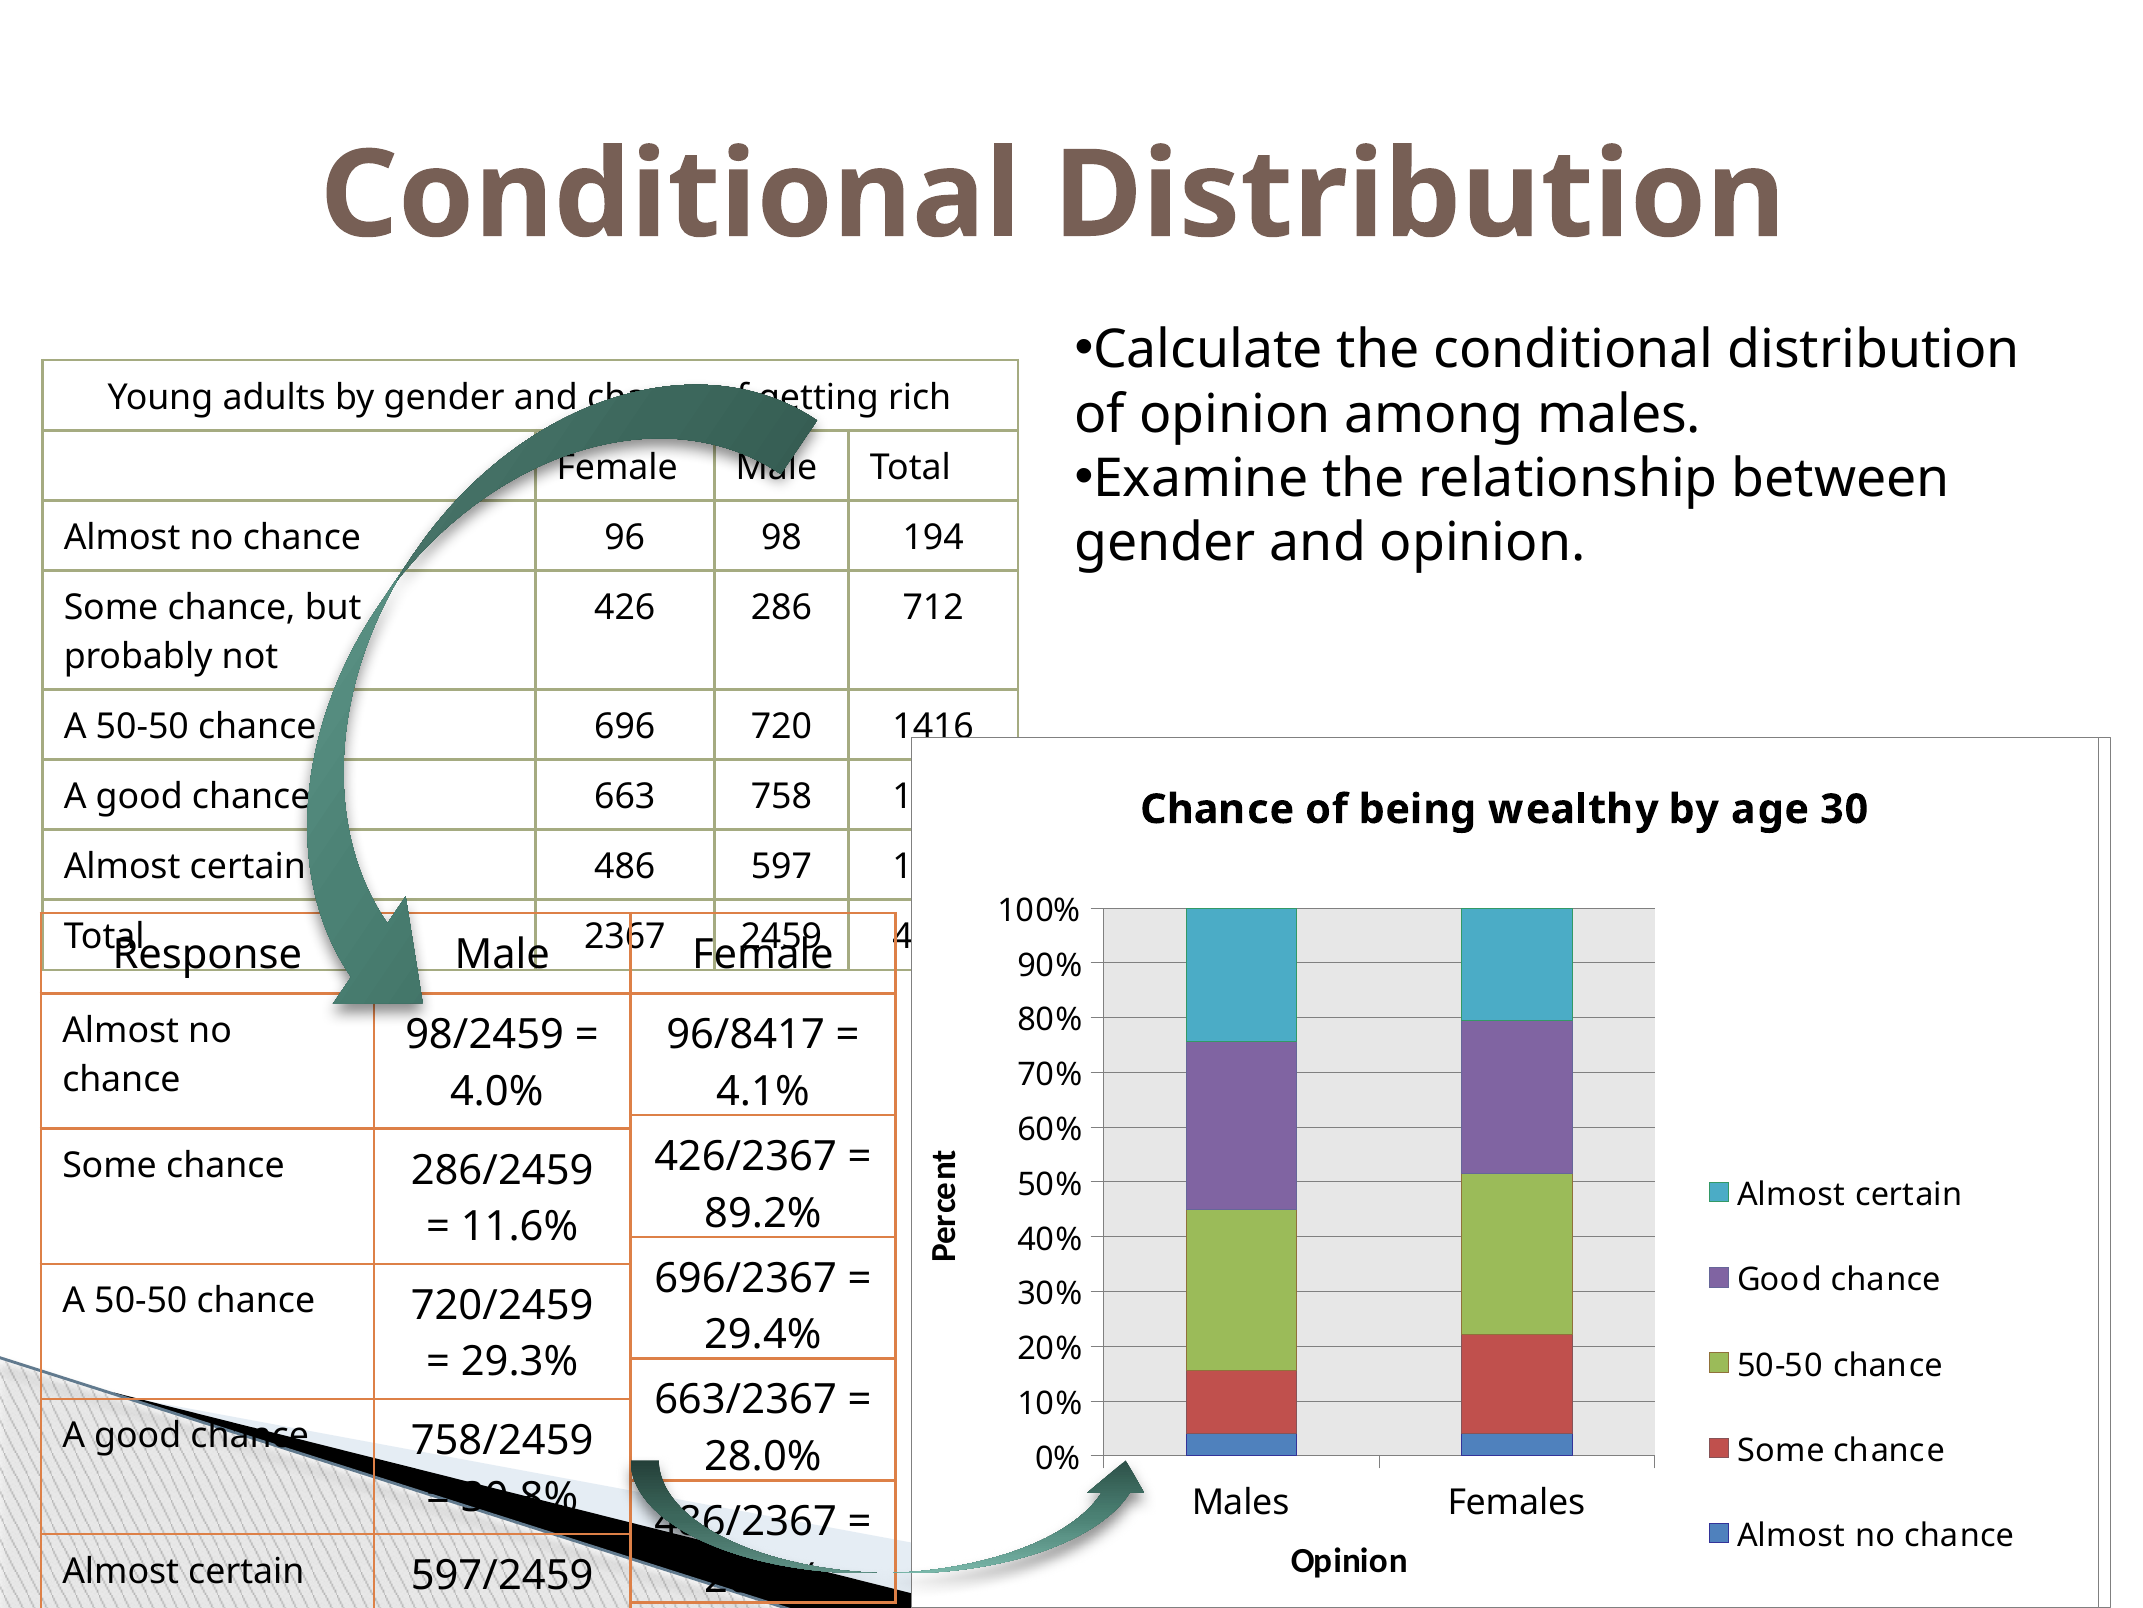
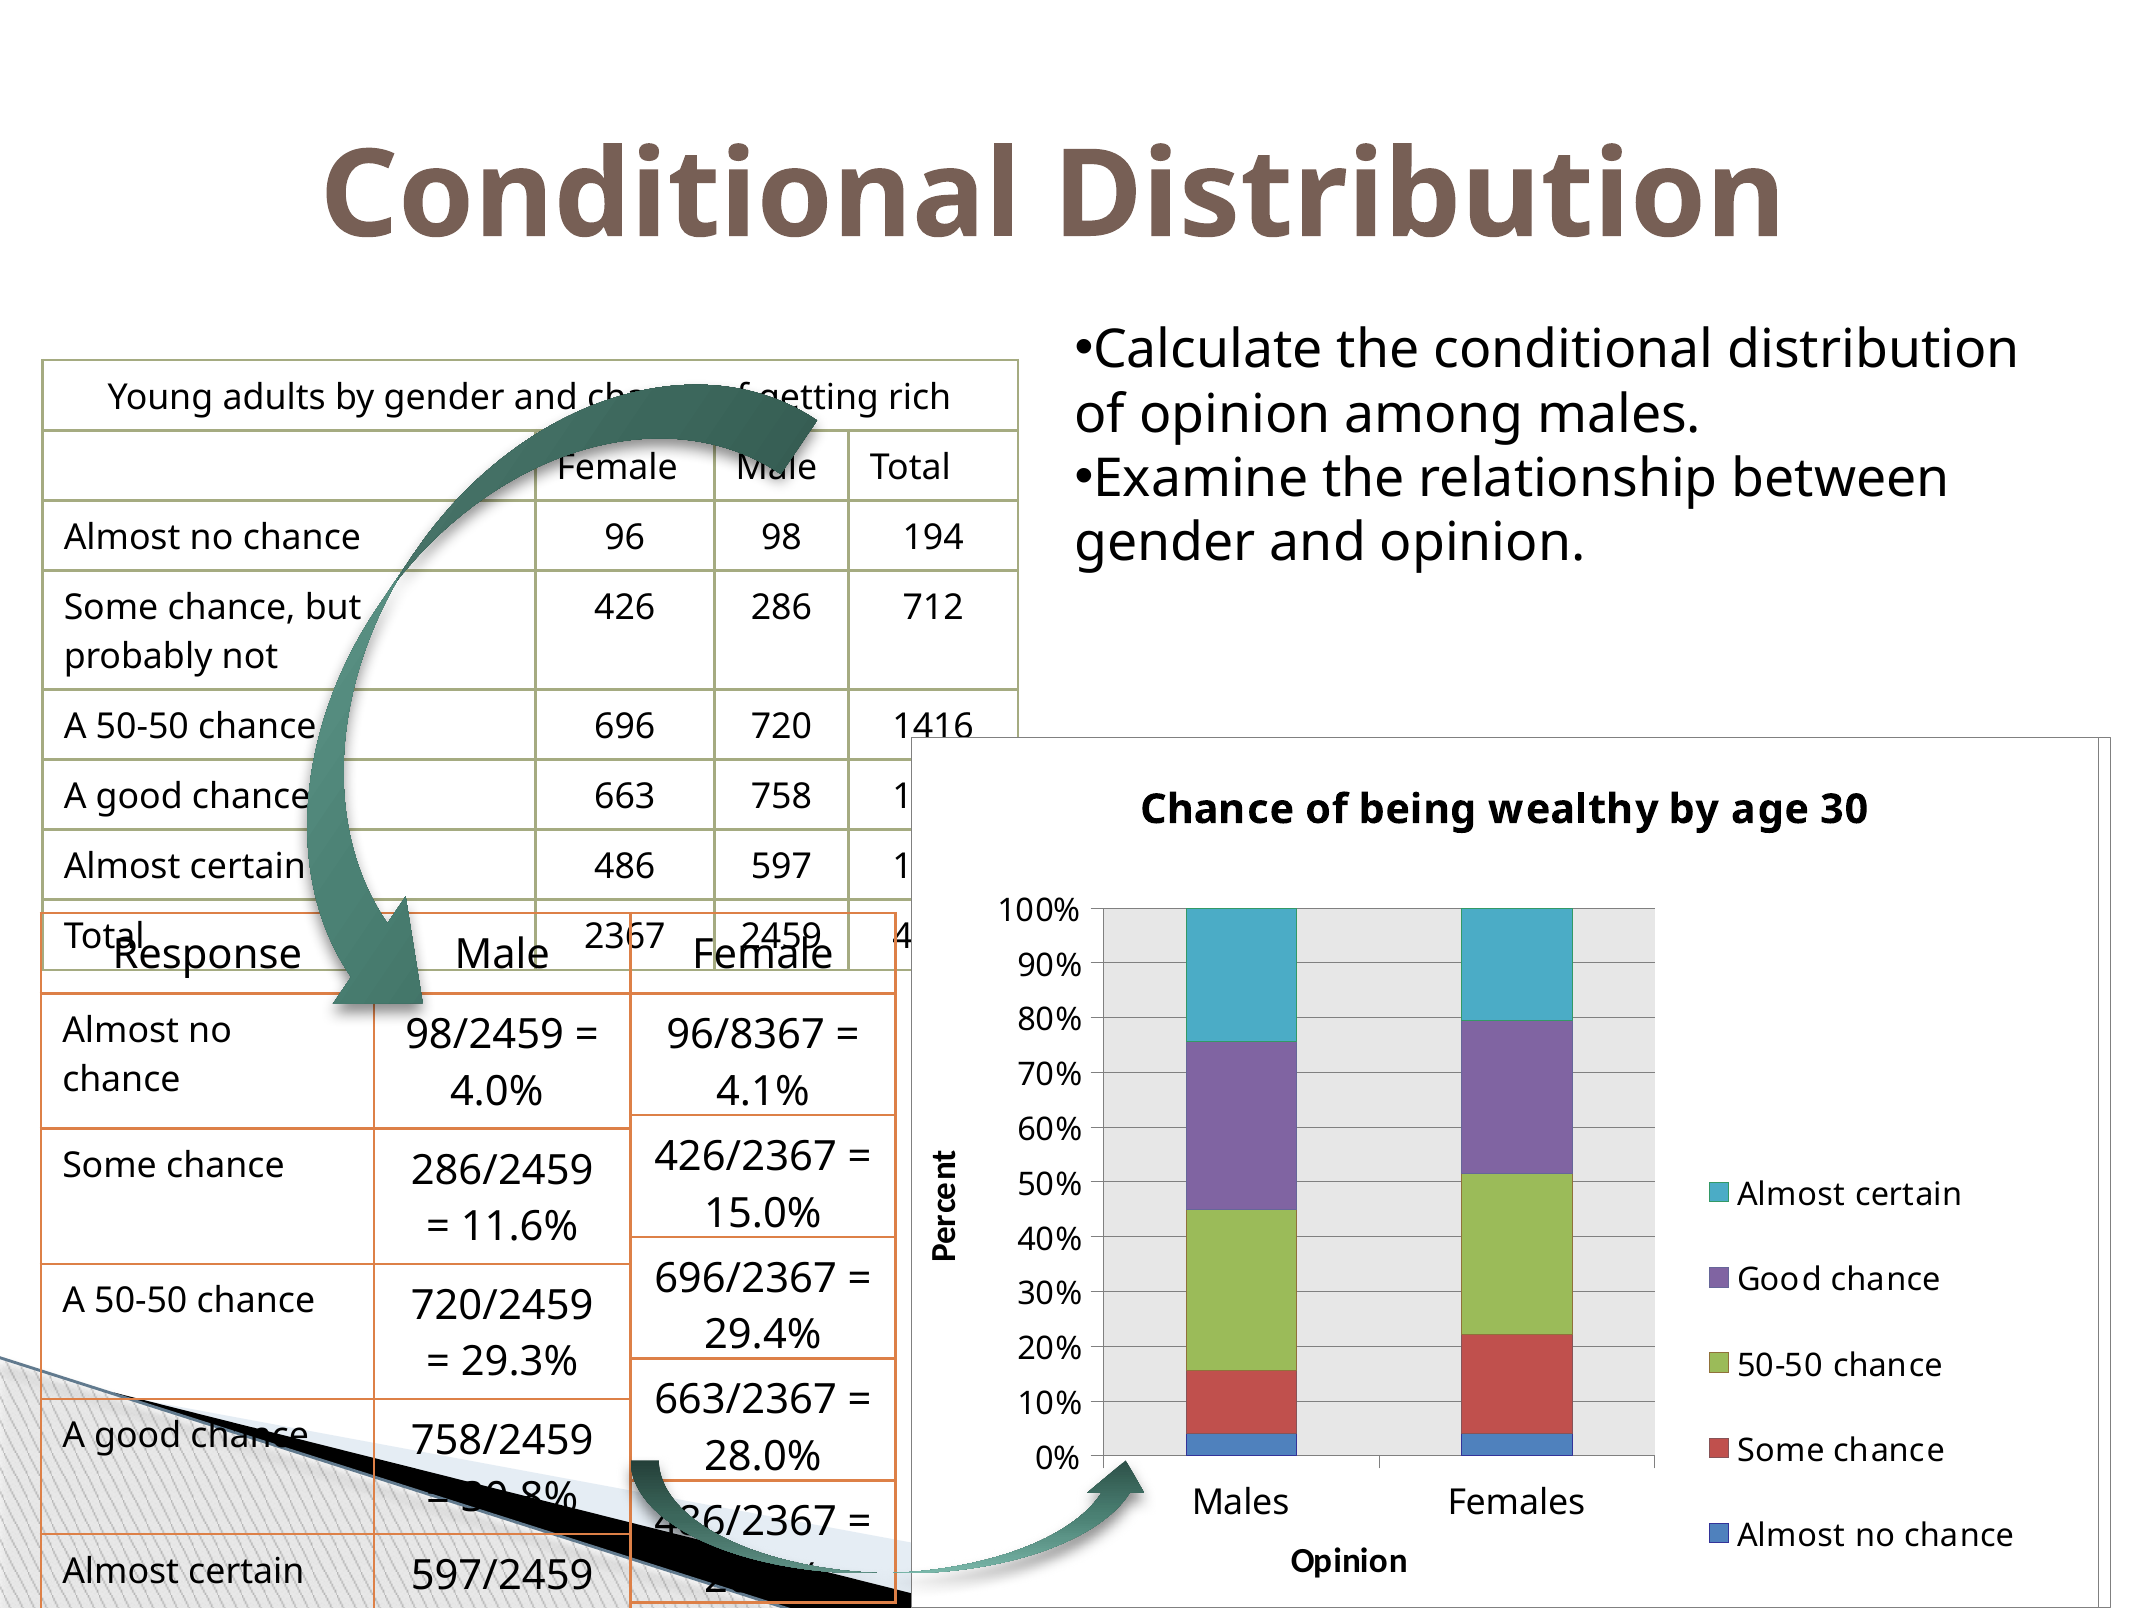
96/8417: 96/8417 -> 96/8367 (746, 1035)
89.2%: 89.2% -> 15.0% (763, 1213)
